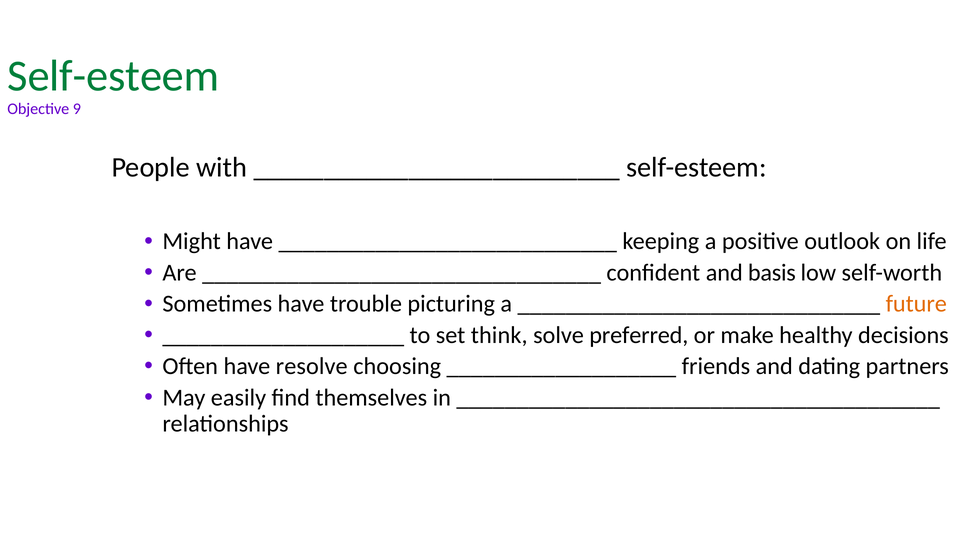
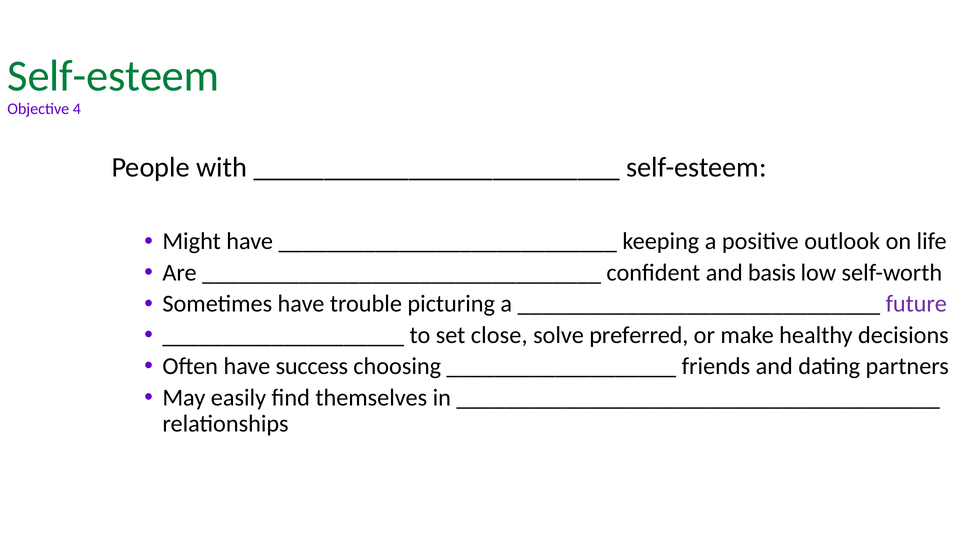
9: 9 -> 4 (77, 109)
future colour: orange -> purple (916, 304)
think: think -> close (499, 335)
resolve: resolve -> success (312, 367)
